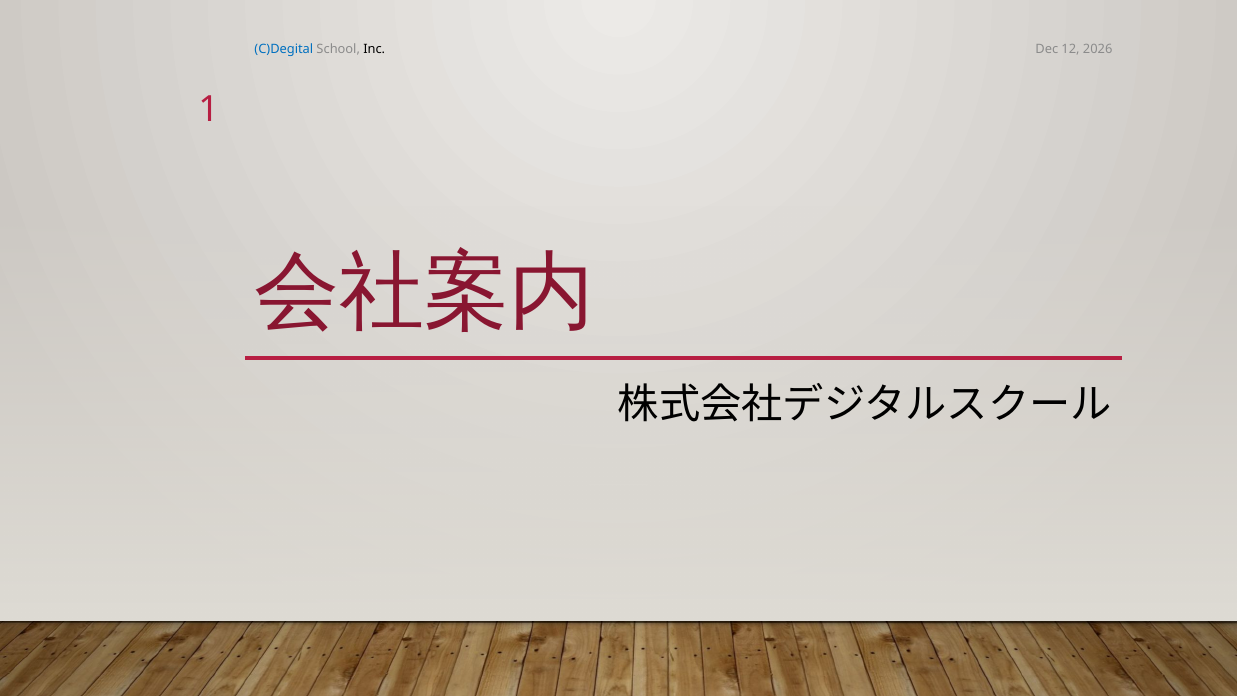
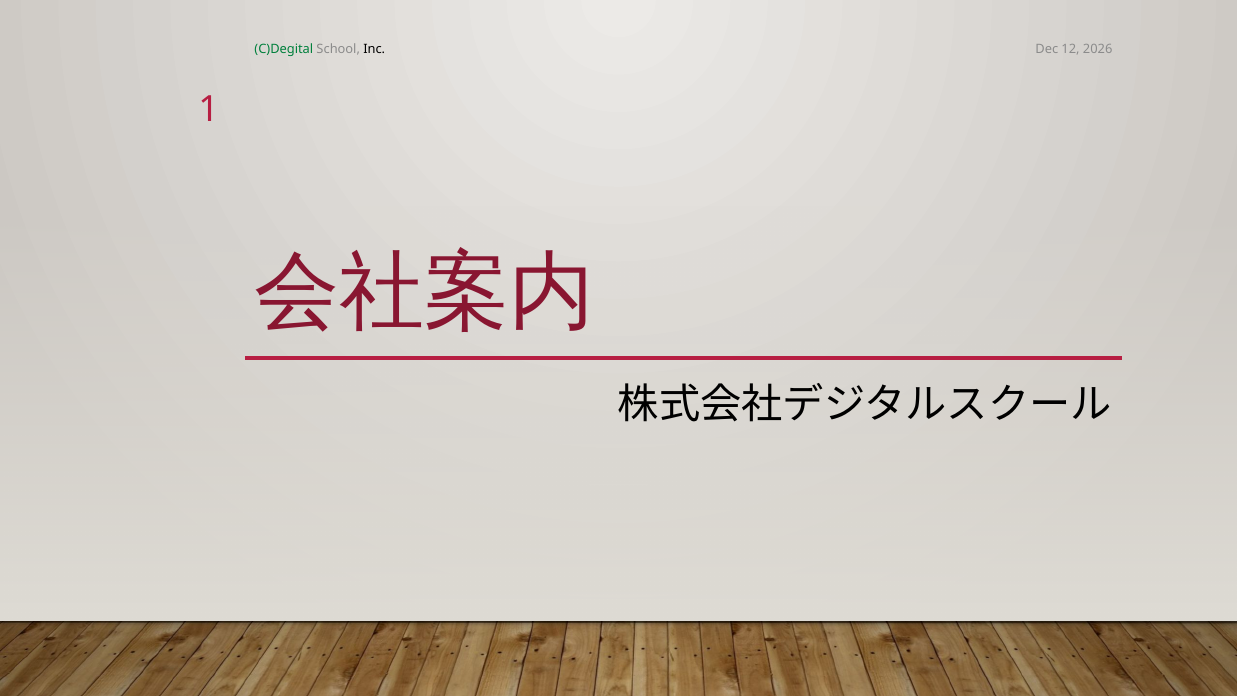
C)Degital colour: blue -> green (284, 49)
